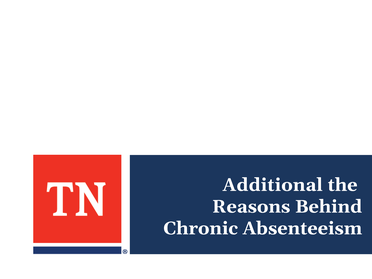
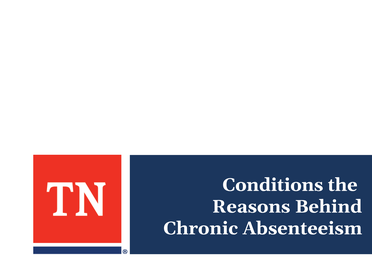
Additional: Additional -> Conditions (273, 185)
